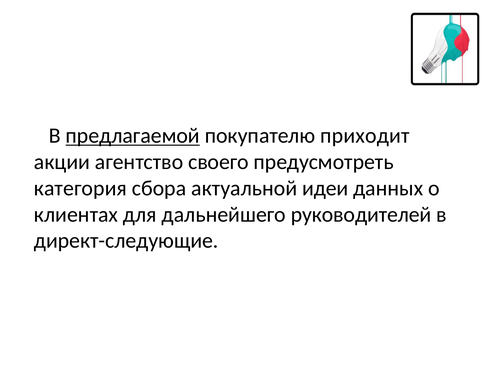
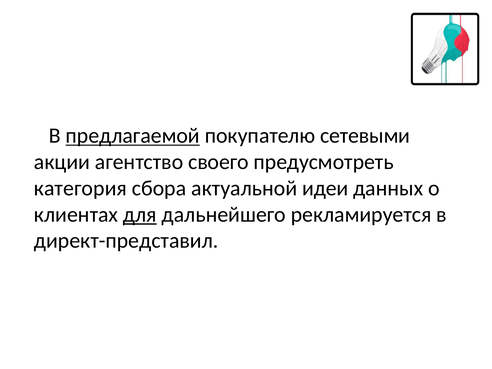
приходит: приходит -> сетевыми (365, 136)
для underline: none -> present (140, 214)
руководителей: руководителей -> рекламируется (361, 214)
директ-следующие: директ-следующие -> директ-представил (126, 241)
